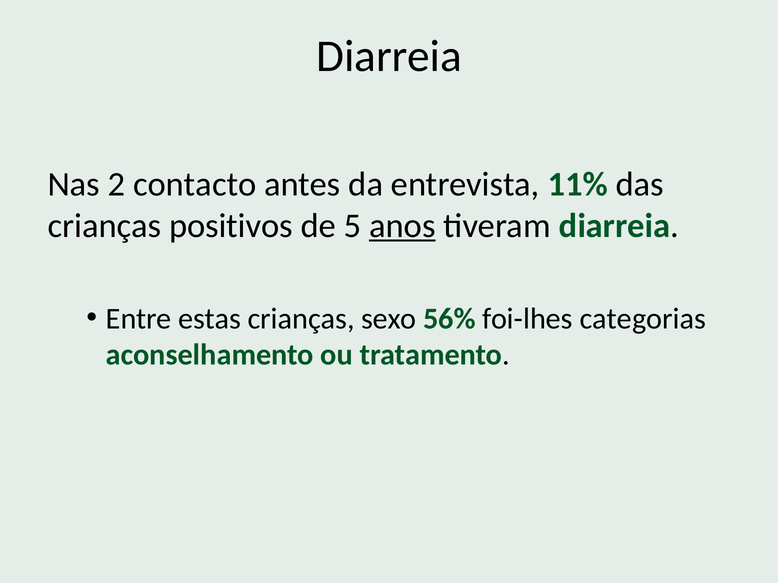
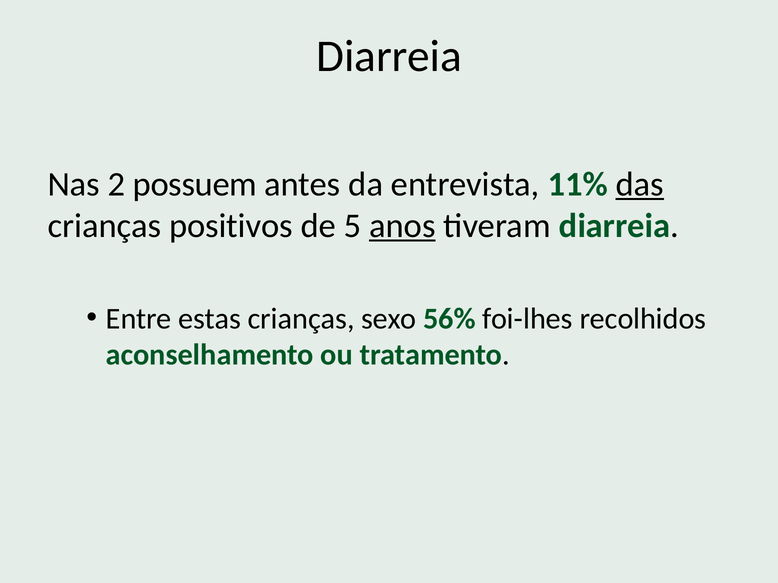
contacto: contacto -> possuem (195, 184)
das underline: none -> present (640, 184)
categorias: categorias -> recolhidos (643, 319)
